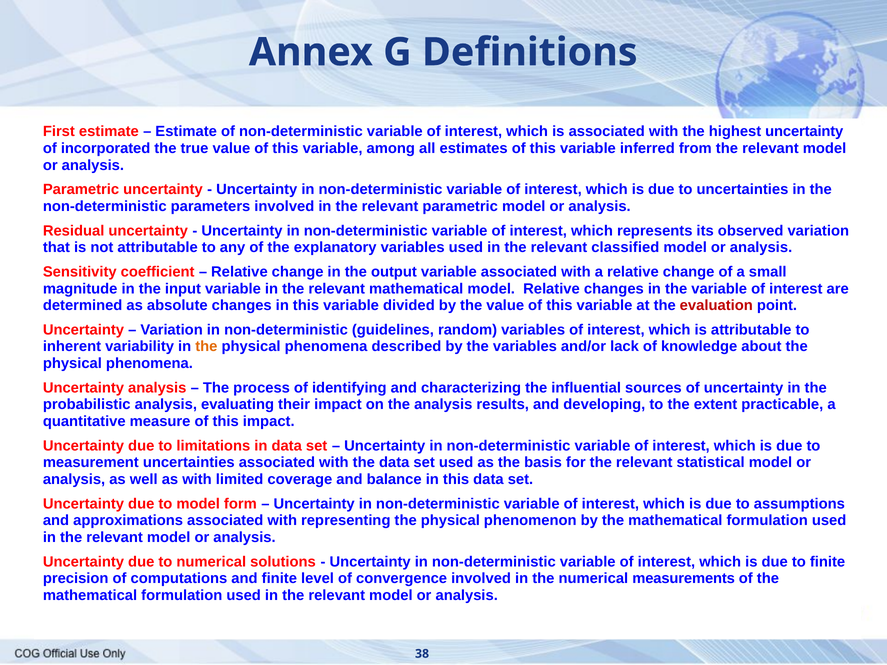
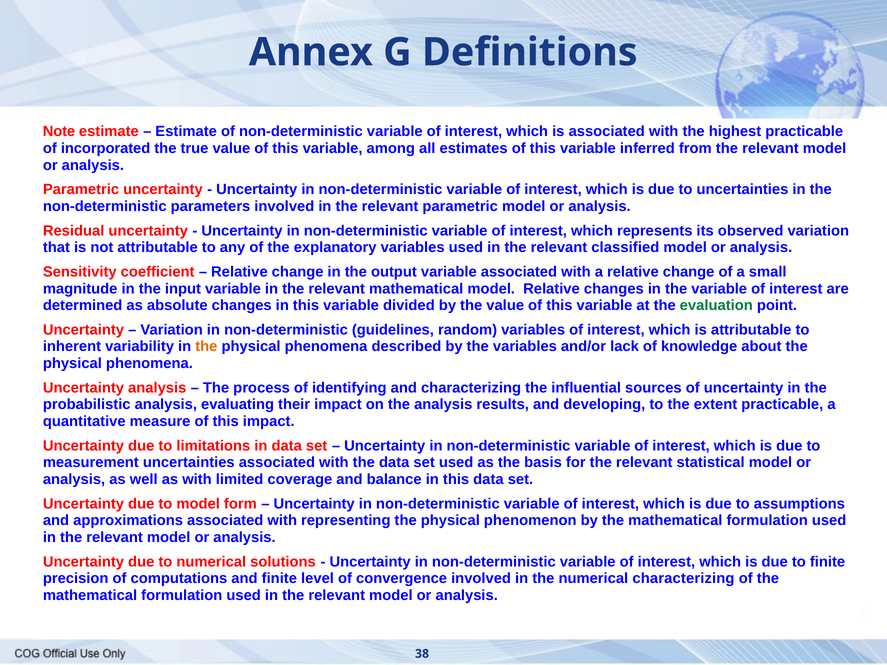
First: First -> Note (59, 132)
highest uncertainty: uncertainty -> practicable (804, 132)
evaluation colour: red -> green (716, 306)
numerical measurements: measurements -> characterizing (683, 579)
